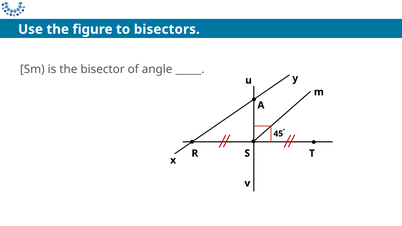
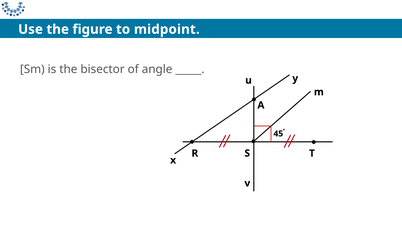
bisectors: bisectors -> midpoint (167, 29)
